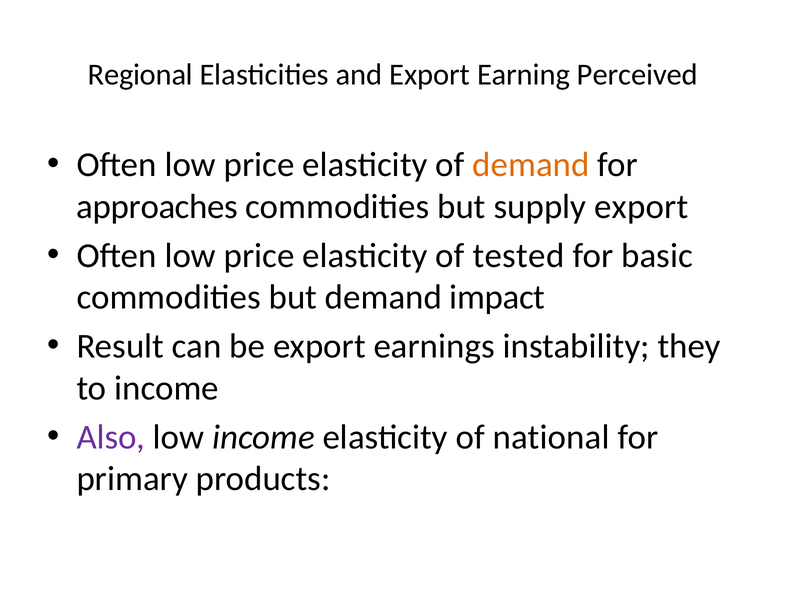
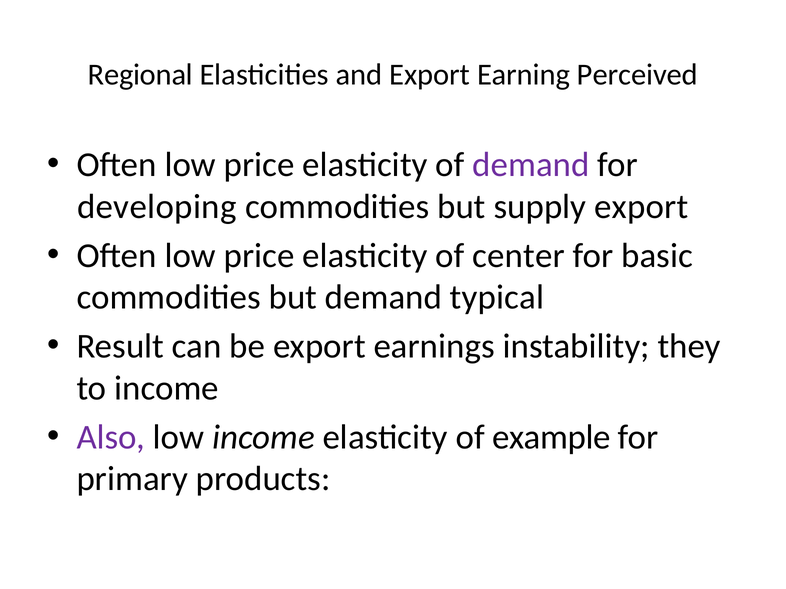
demand colour: orange -> purple (531, 165)
approaches: approaches -> developing (157, 207)
tested: tested -> center (519, 256)
impact: impact -> typical (497, 298)
national: national -> example (551, 437)
